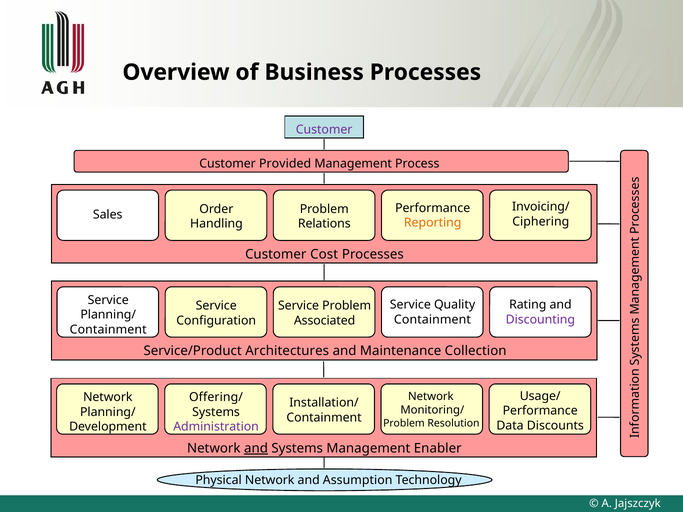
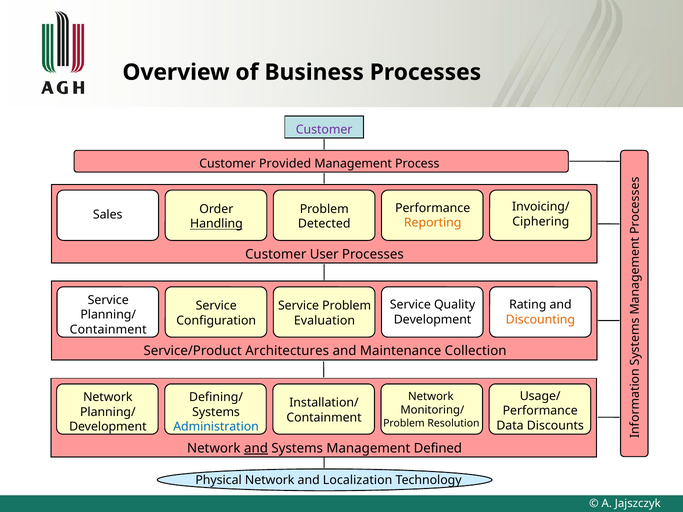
Handling underline: none -> present (216, 224)
Relations: Relations -> Detected (324, 224)
Cost: Cost -> User (324, 255)
Containment: Containment -> Development (433, 320)
Discounting colour: purple -> orange (540, 320)
Associated: Associated -> Evaluation (324, 321)
Offering/: Offering/ -> Defining/ (216, 397)
Administration colour: purple -> blue (216, 427)
Enabler: Enabler -> Defined (438, 448)
Assumption: Assumption -> Localization (358, 481)
